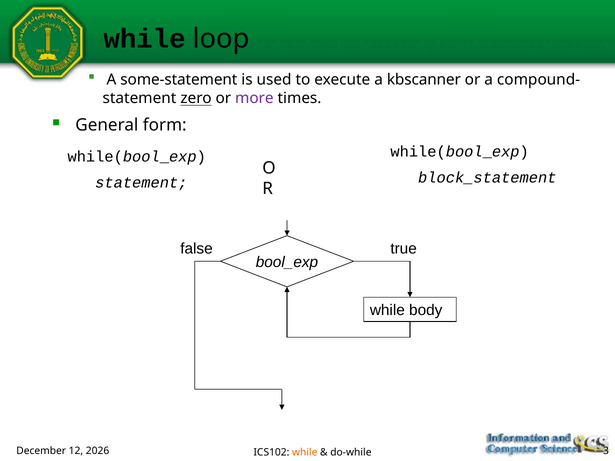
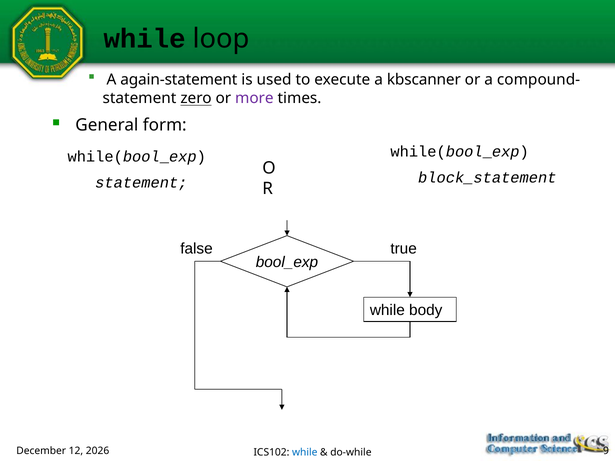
some-statement: some-statement -> again-statement (179, 80)
while colour: orange -> blue (305, 453)
3: 3 -> 9 (606, 451)
